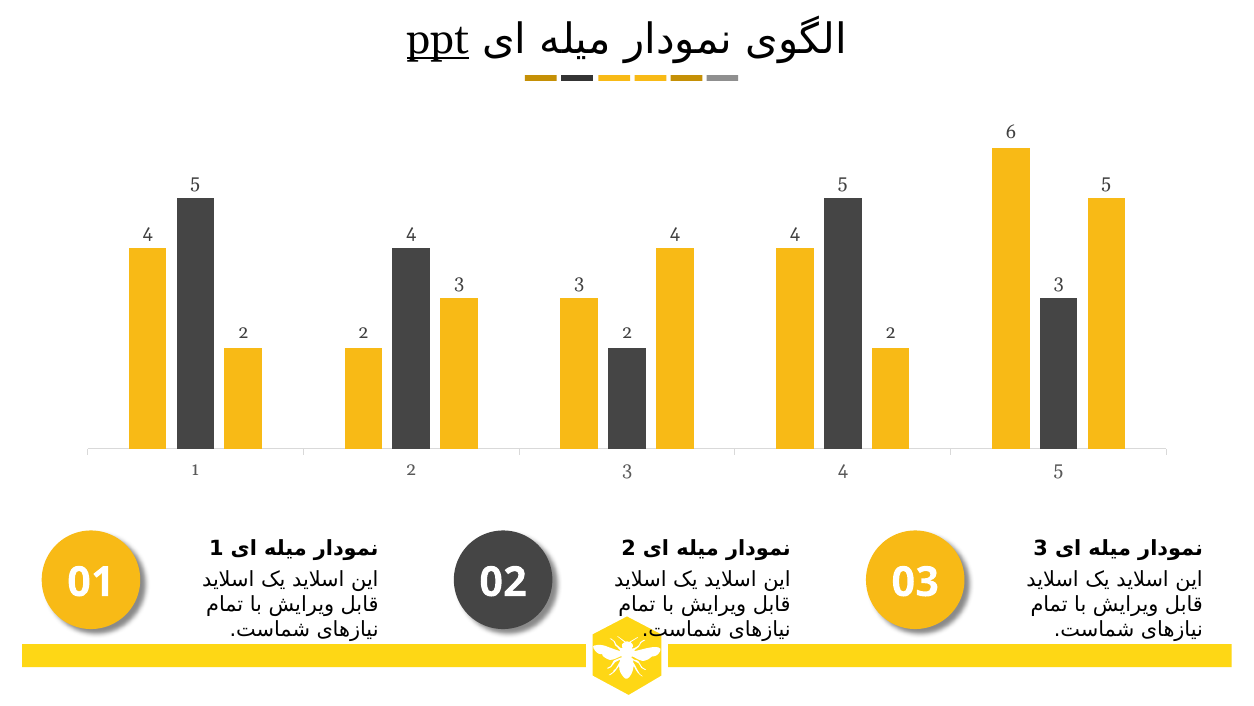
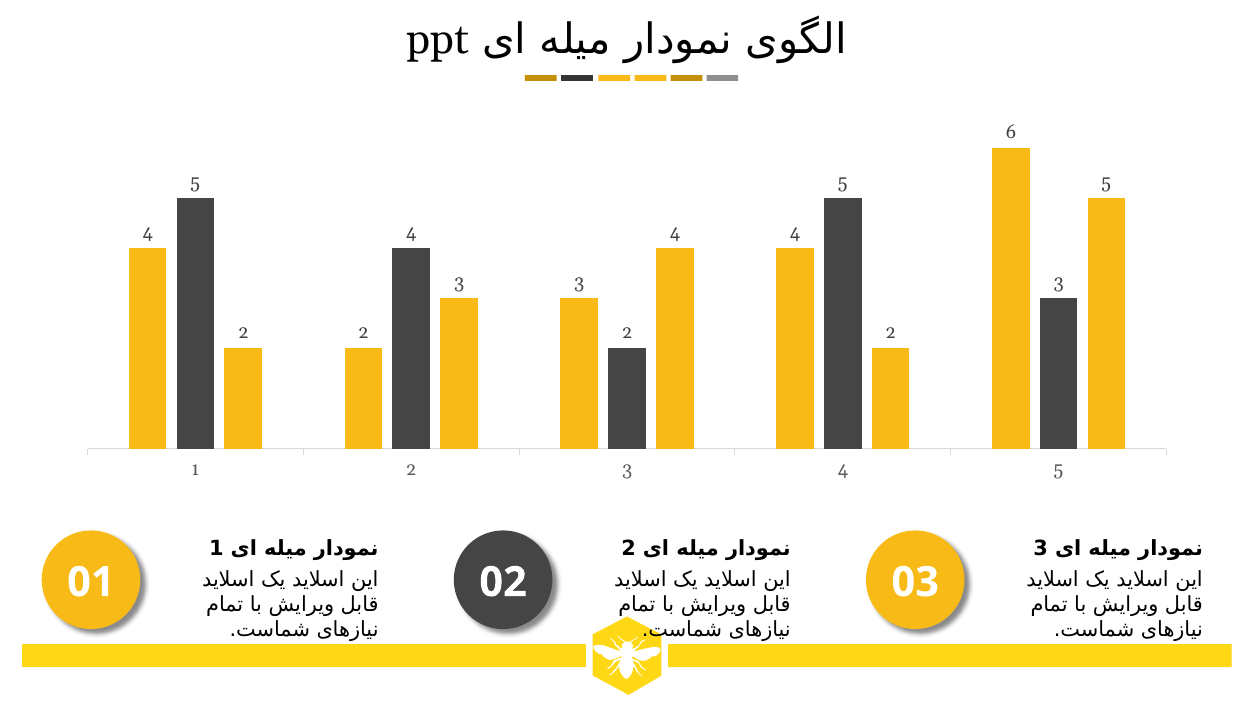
ppt underline: present -> none (438, 40)
